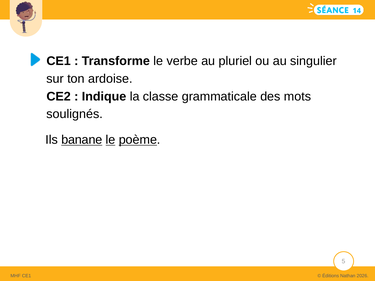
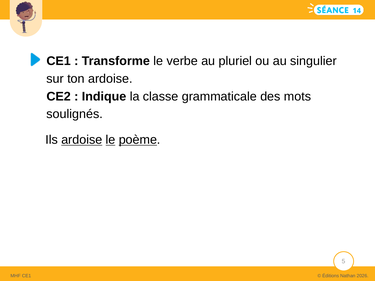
Ils banane: banane -> ardoise (82, 140)
